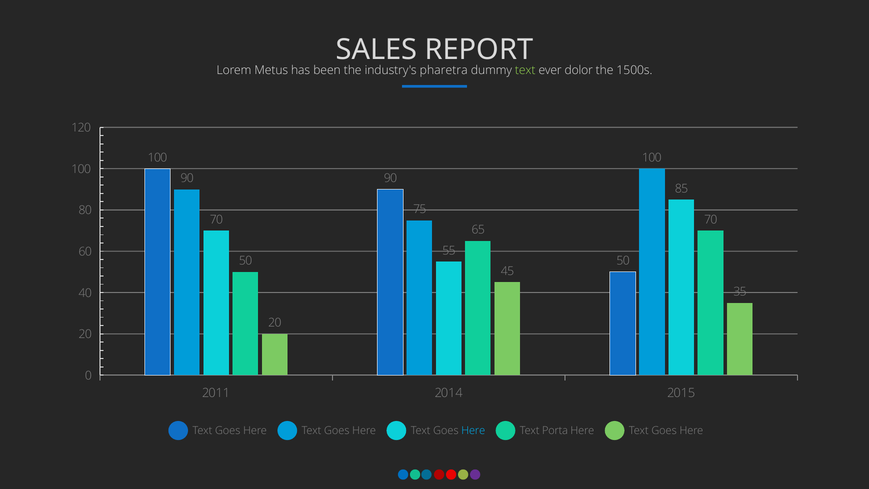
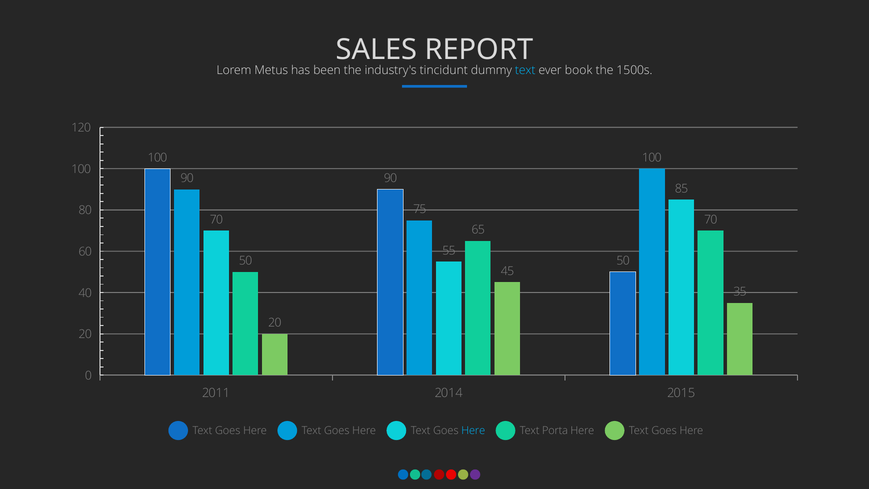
pharetra: pharetra -> tincidunt (444, 70)
text colour: light green -> light blue (525, 70)
dolor: dolor -> book (579, 70)
